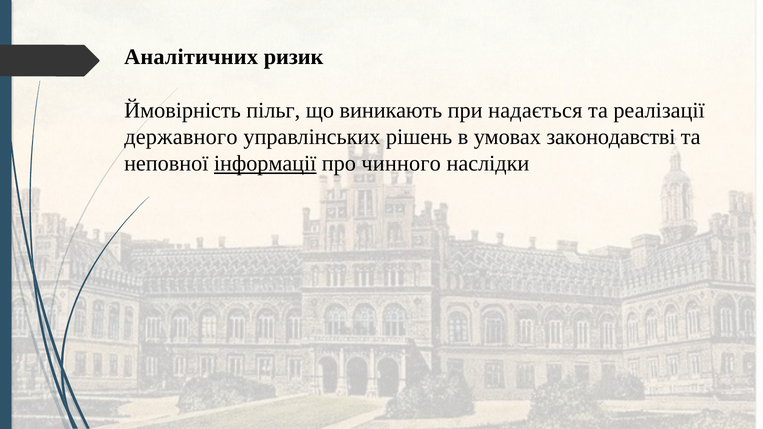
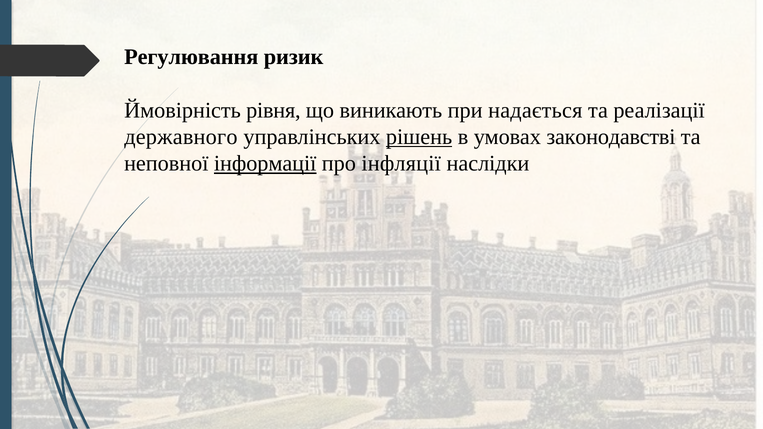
Аналітичних: Аналітичних -> Регулювання (191, 57)
пільг: пільг -> рівня (273, 110)
рішень underline: none -> present (419, 137)
чинного: чинного -> інфляції (401, 164)
